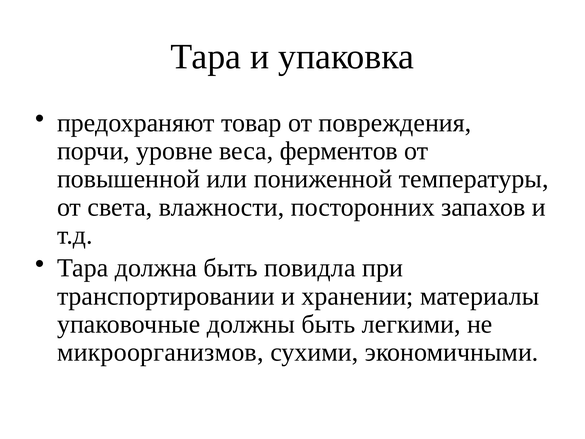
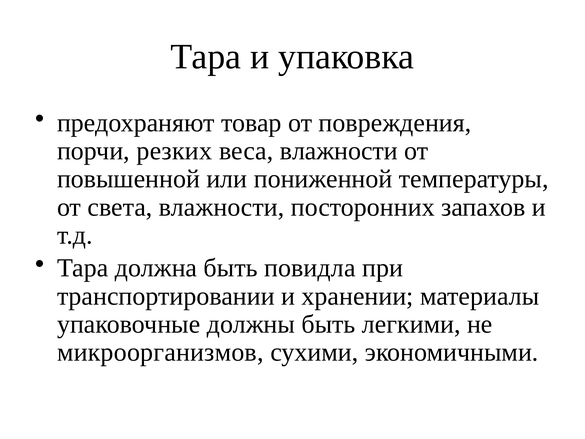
уровне: уровне -> резких (174, 151)
веса ферментов: ферментов -> влажности (339, 151)
